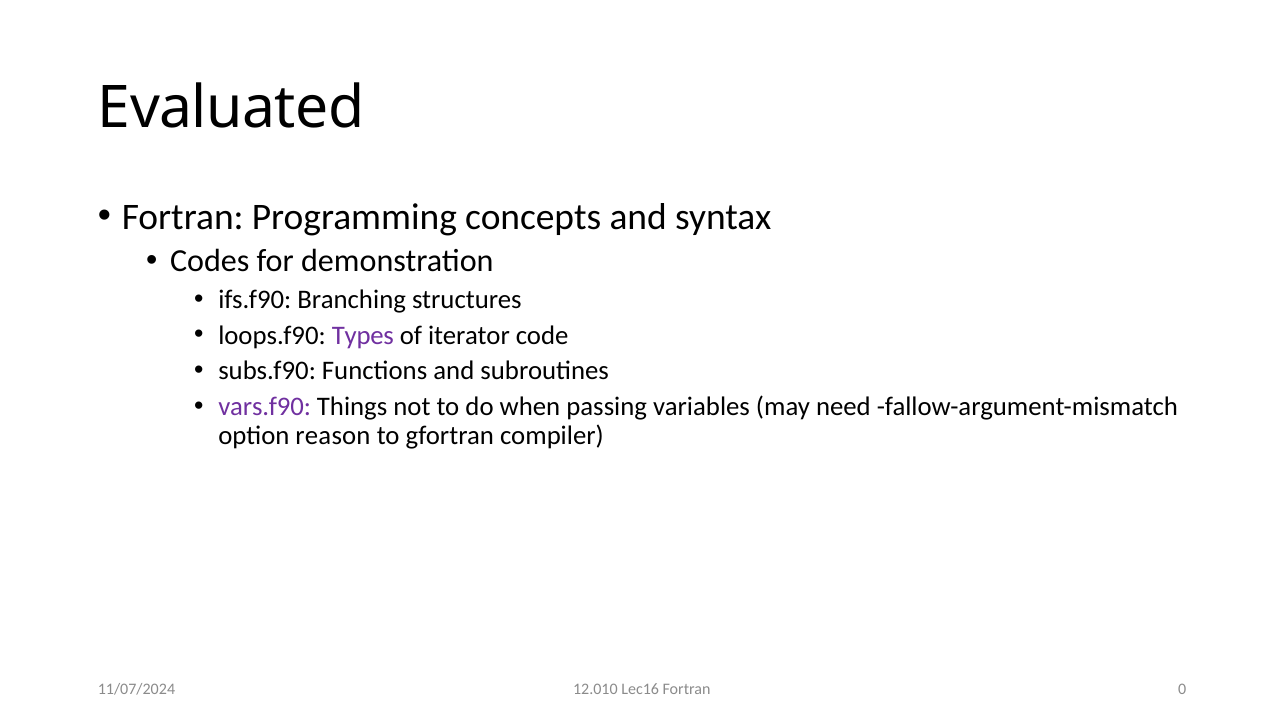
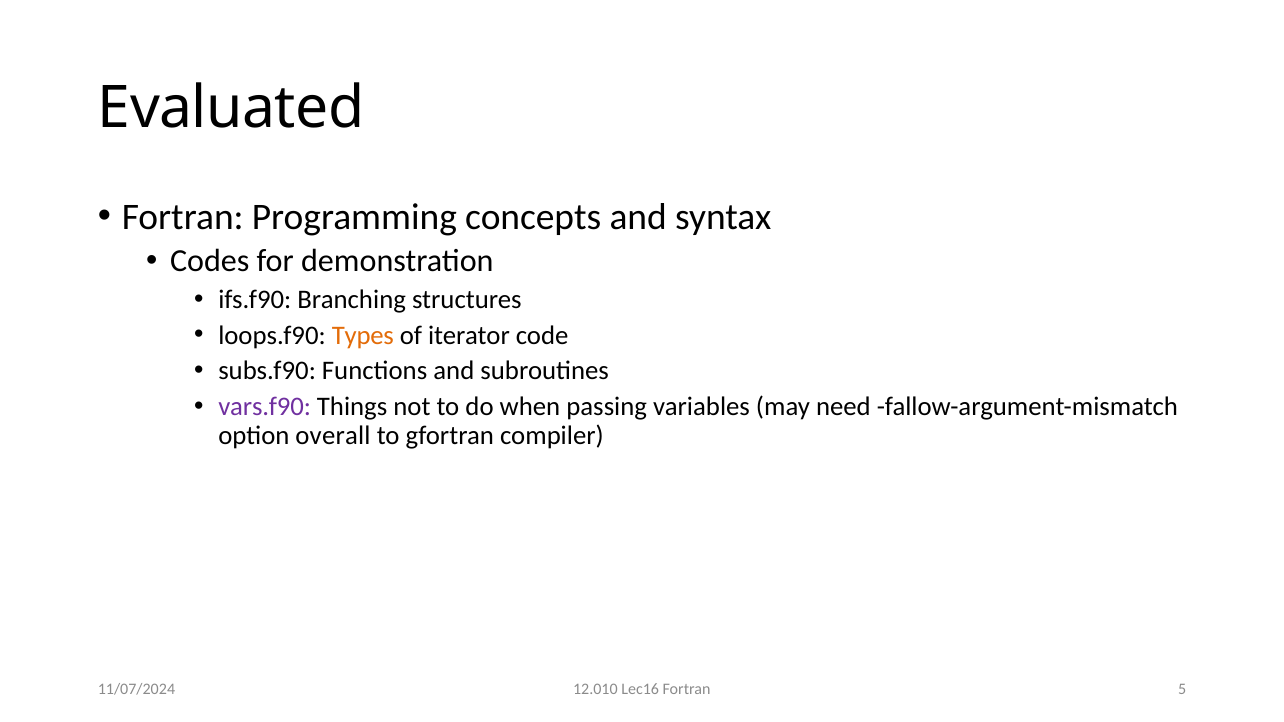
Types colour: purple -> orange (363, 335)
reason: reason -> overall (333, 435)
0: 0 -> 5 (1182, 690)
